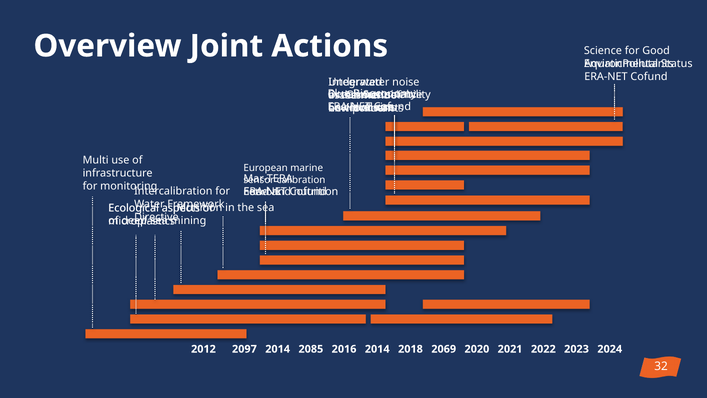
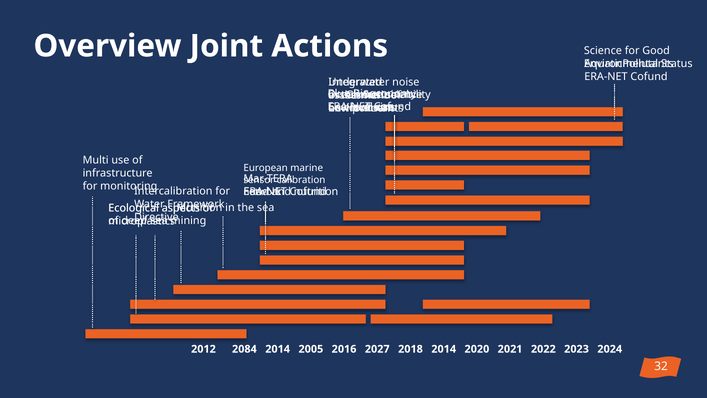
2097: 2097 -> 2084 (244, 349)
2085: 2085 -> 2005 (311, 349)
2016 2014: 2014 -> 2027 (377, 349)
2018 2069: 2069 -> 2014 (444, 349)
